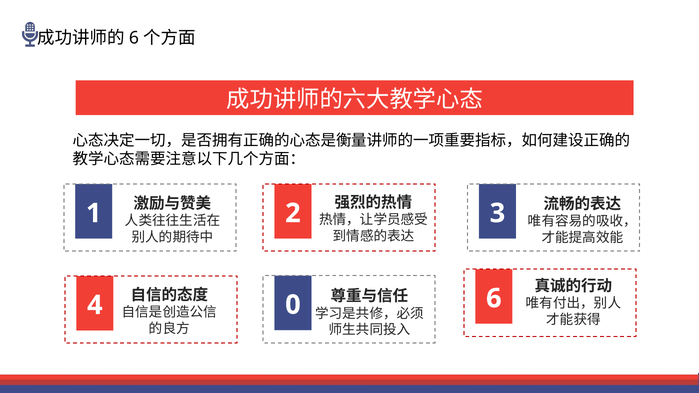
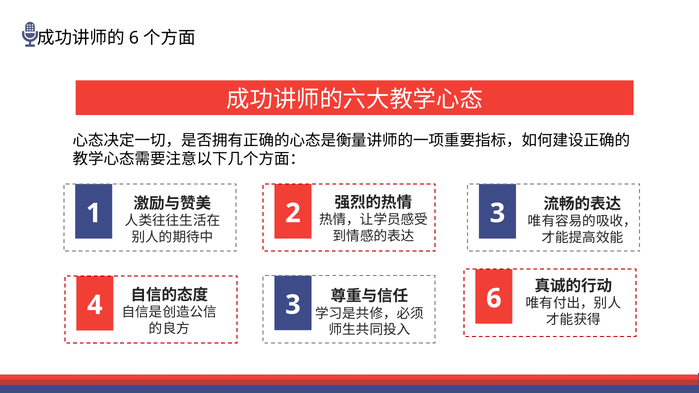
4 0: 0 -> 3 (293, 305)
